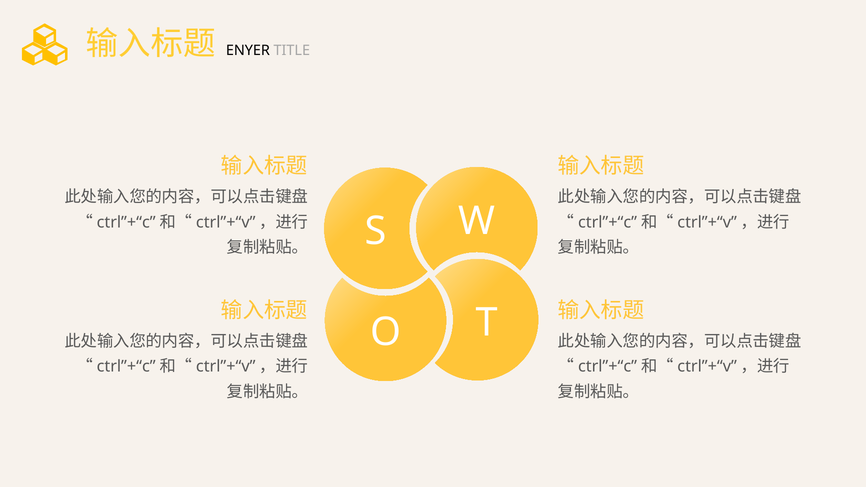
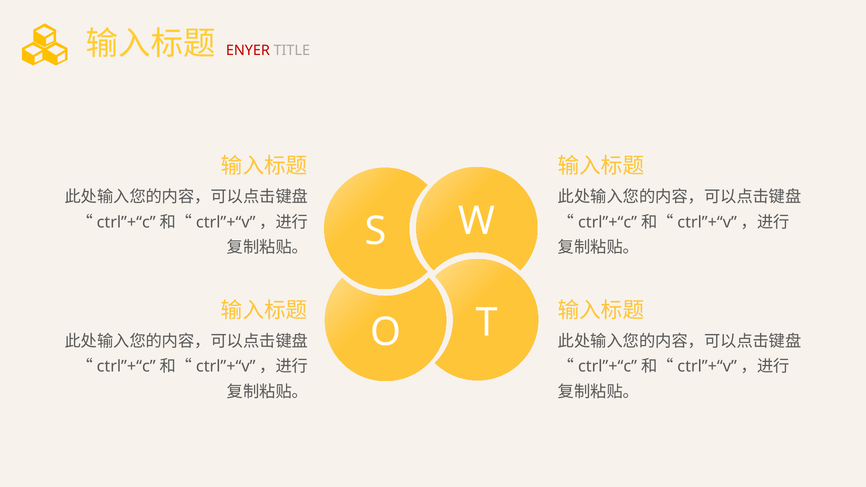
ENYER colour: black -> red (248, 50)
